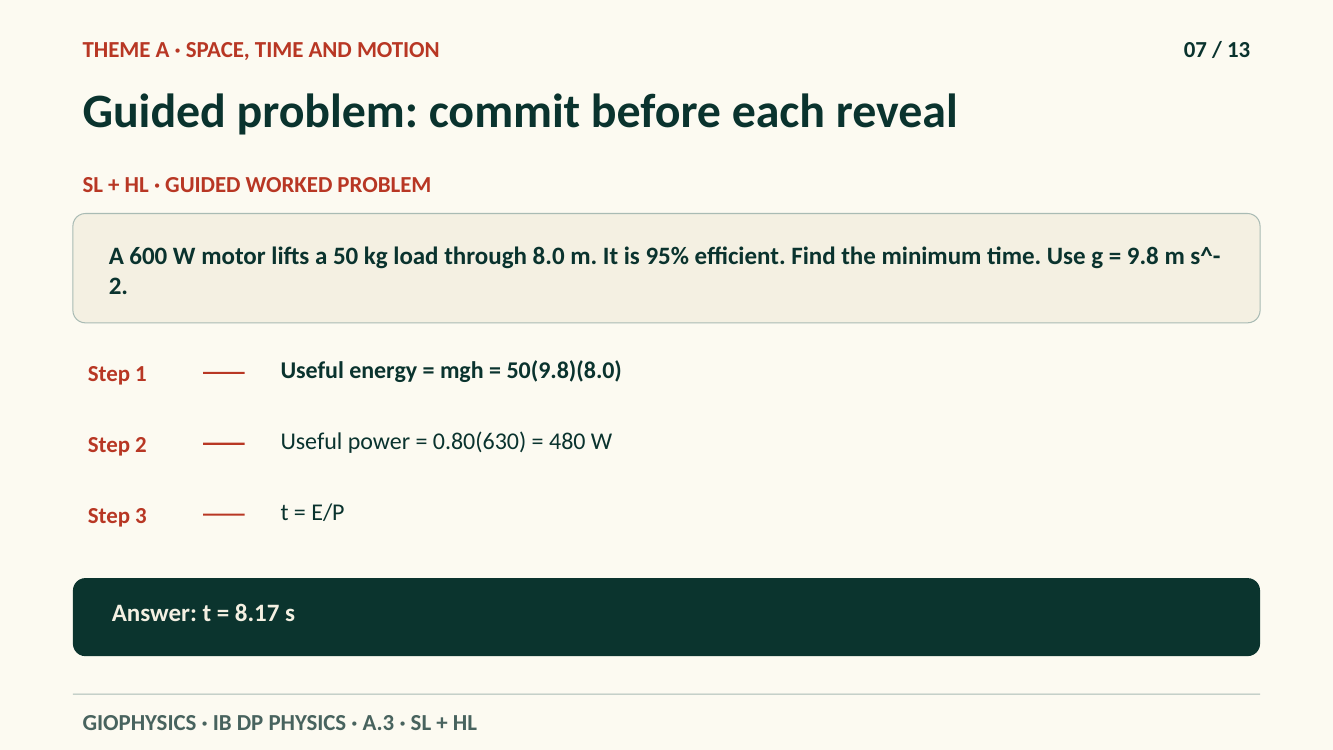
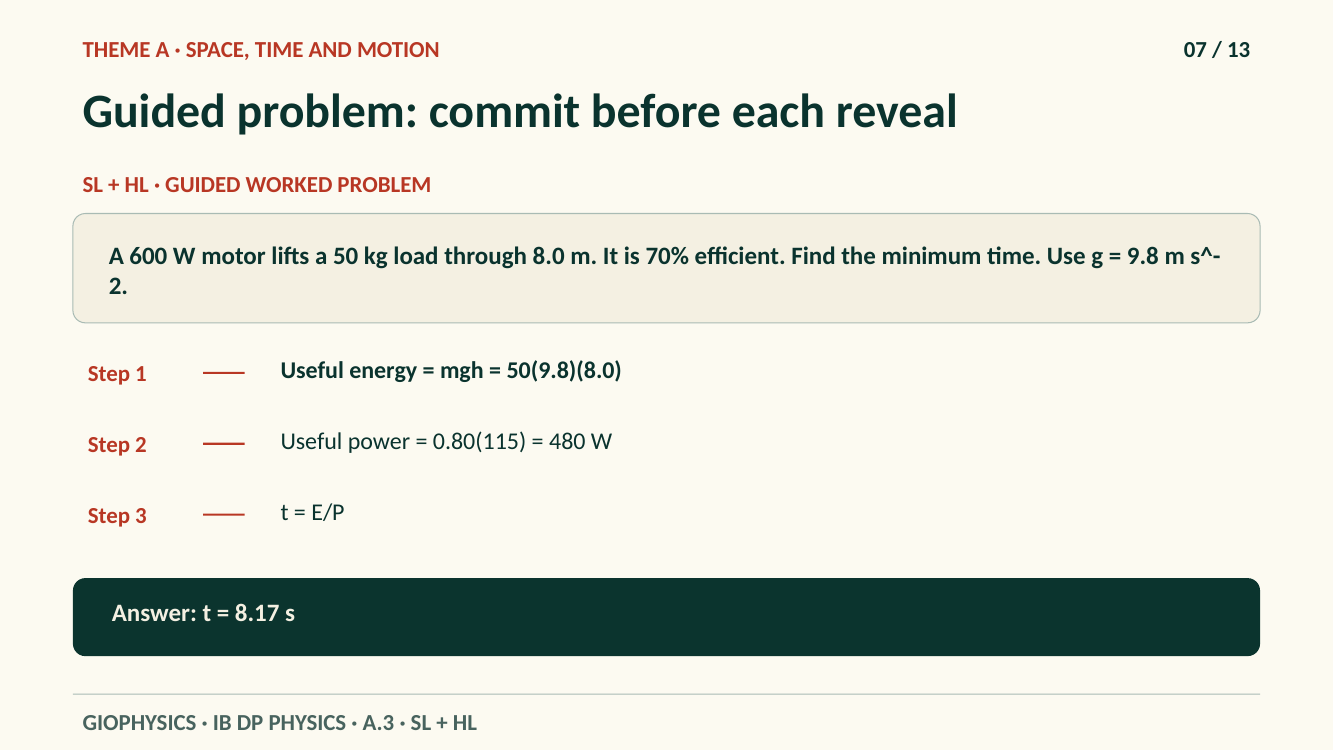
95%: 95% -> 70% (667, 256)
0.80(630: 0.80(630 -> 0.80(115 (480, 442)
